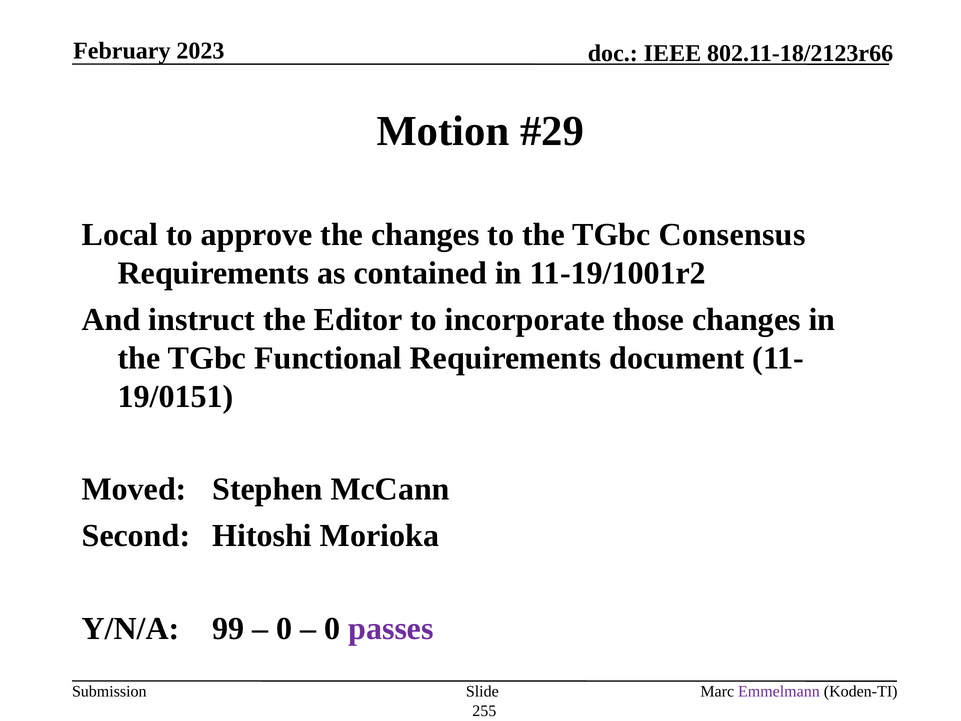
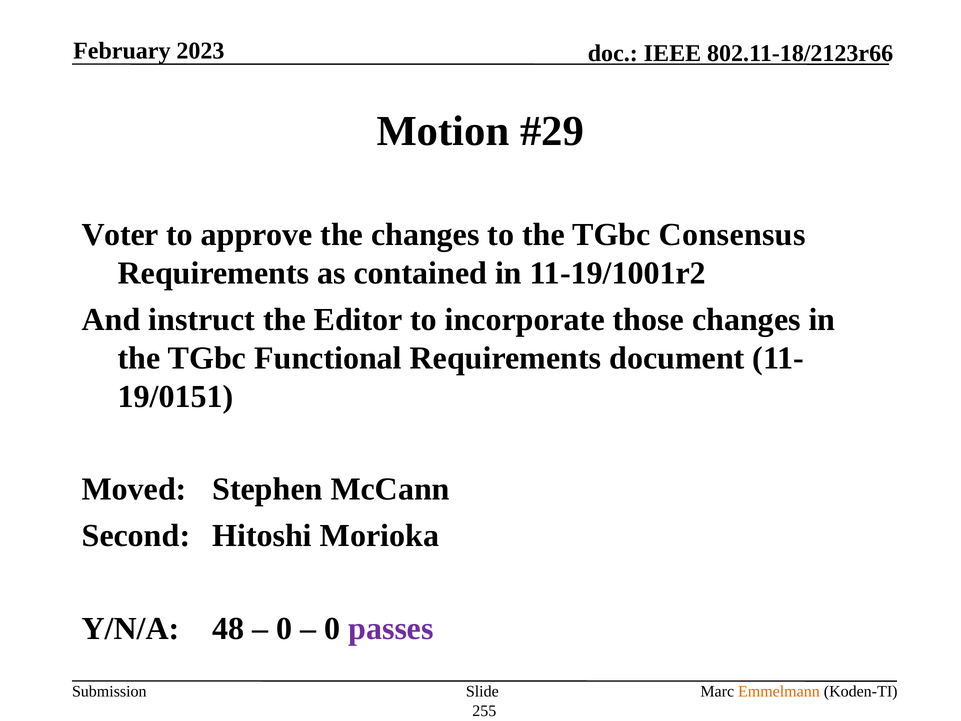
Local: Local -> Voter (120, 235)
99: 99 -> 48 (228, 629)
Emmelmann colour: purple -> orange (779, 691)
